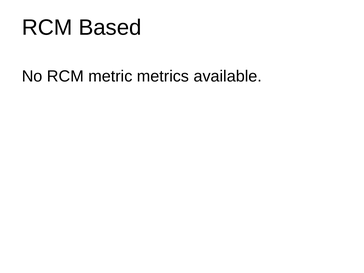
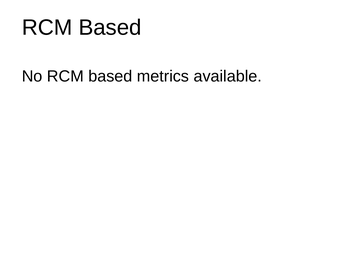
No RCM metric: metric -> based (110, 76)
